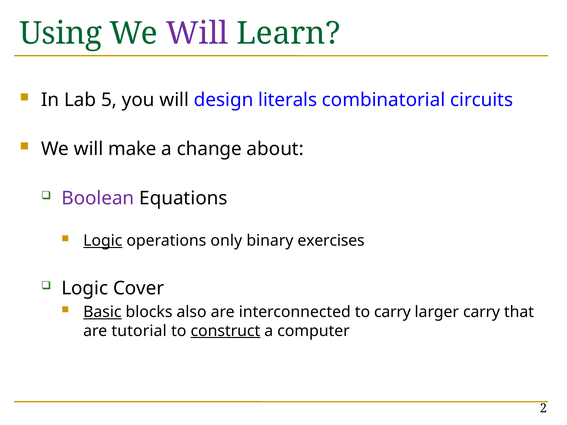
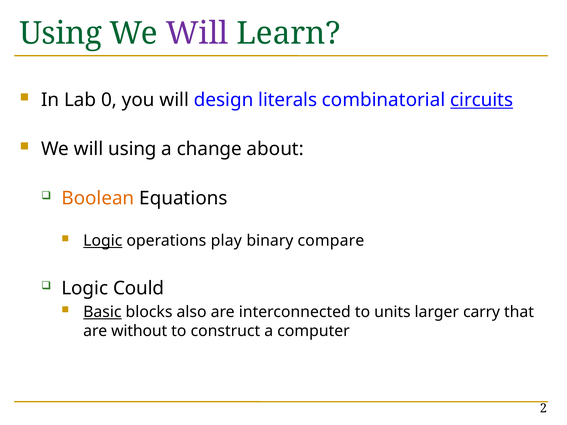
5: 5 -> 0 (109, 100)
circuits underline: none -> present (482, 100)
will make: make -> using (132, 149)
Boolean colour: purple -> orange (98, 198)
only: only -> play (226, 241)
exercises: exercises -> compare (331, 241)
Cover: Cover -> Could (139, 288)
to carry: carry -> units (392, 312)
tutorial: tutorial -> without (139, 331)
construct underline: present -> none (225, 331)
